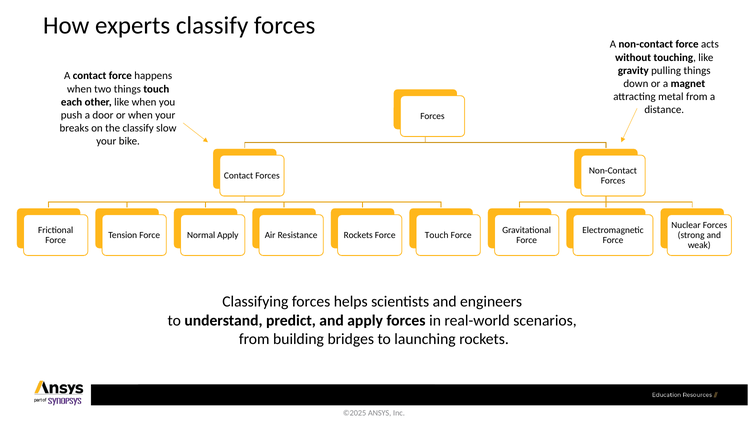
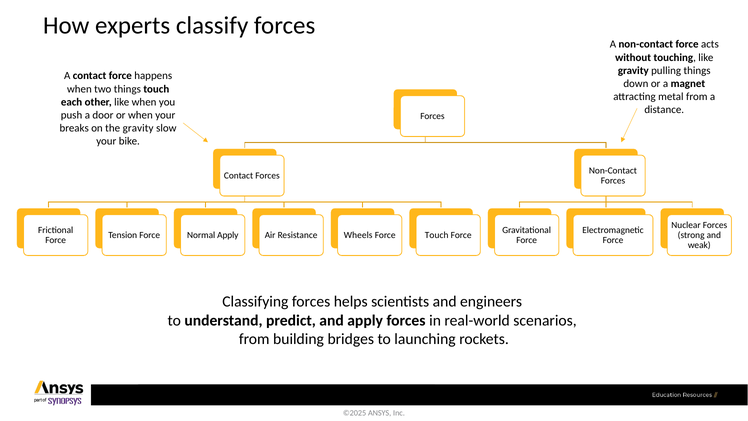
the classify: classify -> gravity (138, 128)
Resistance Rockets: Rockets -> Wheels (358, 235)
